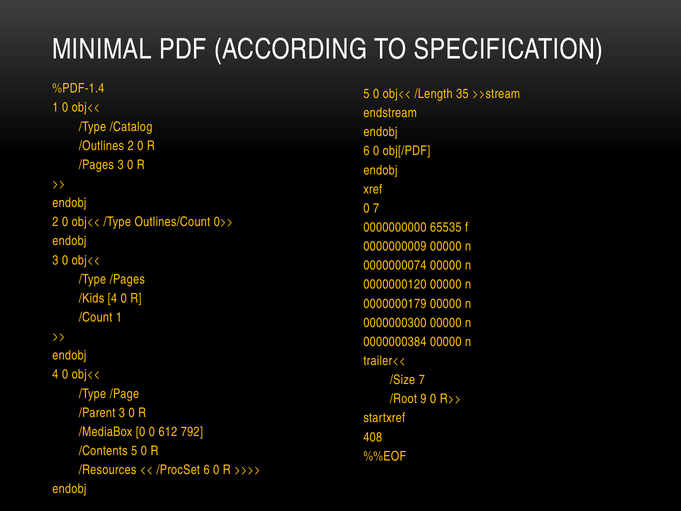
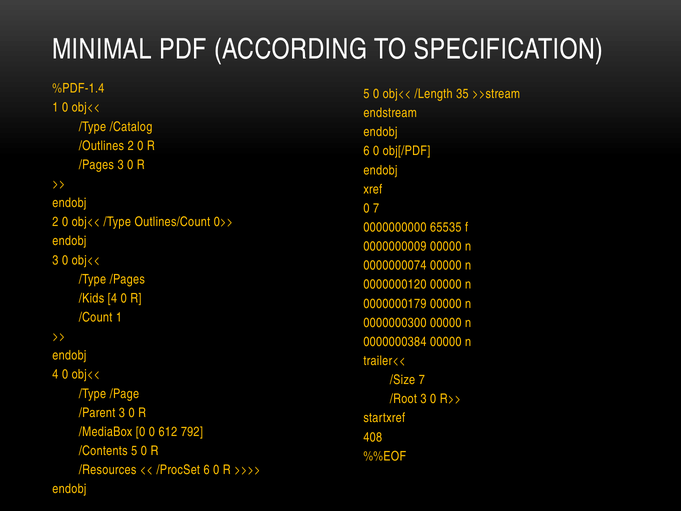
/Root 9: 9 -> 3 (423, 399)
